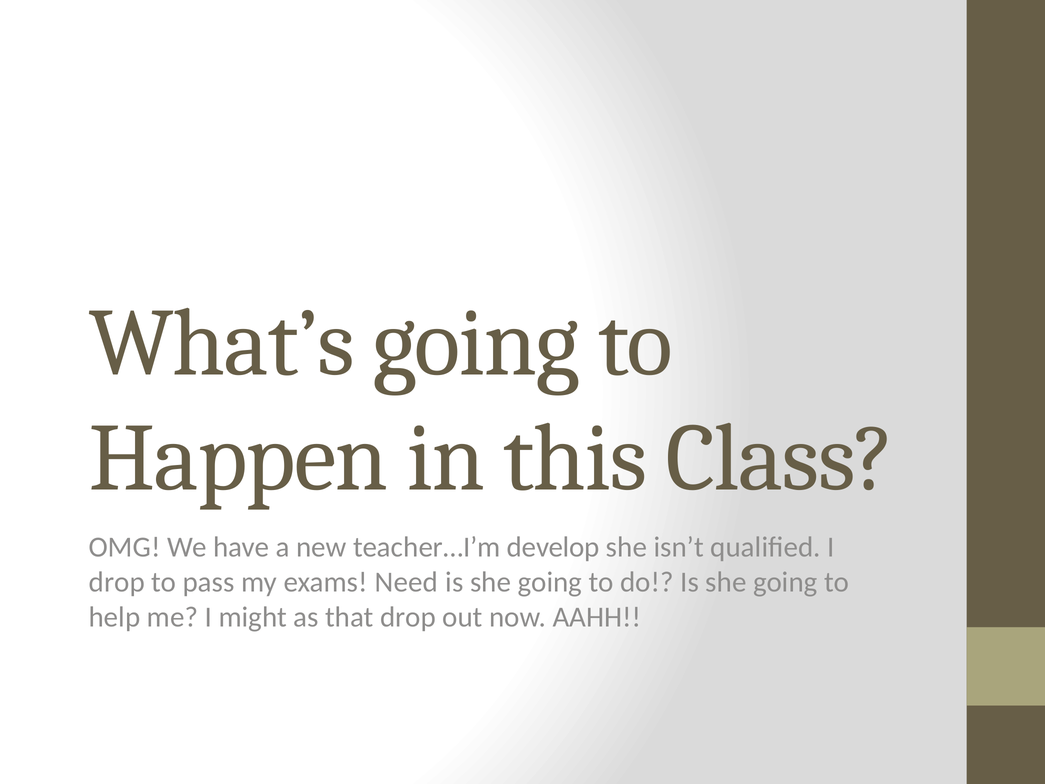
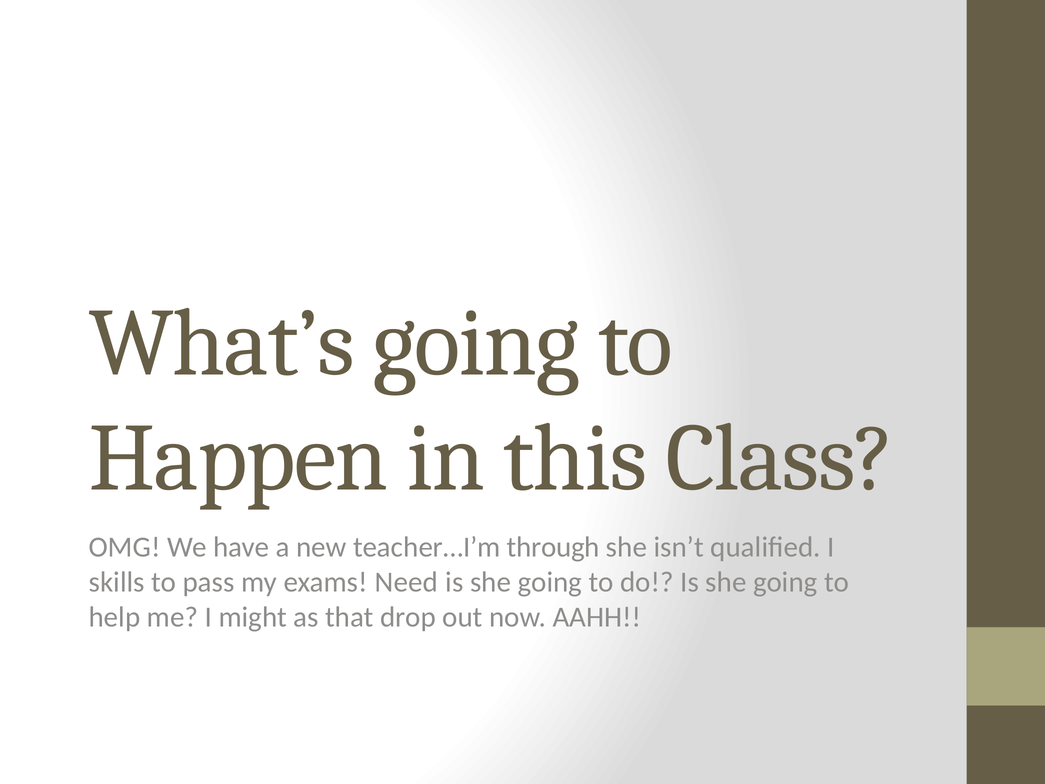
develop: develop -> through (553, 547)
drop: drop -> skills (117, 582)
